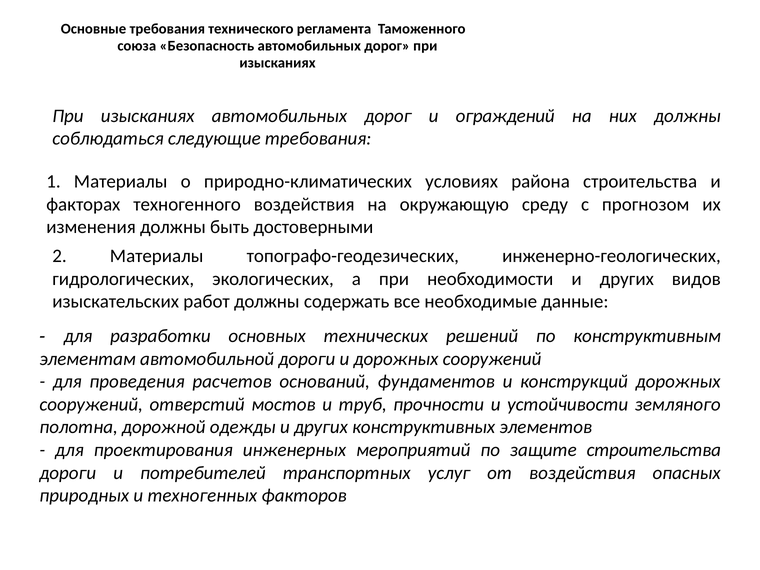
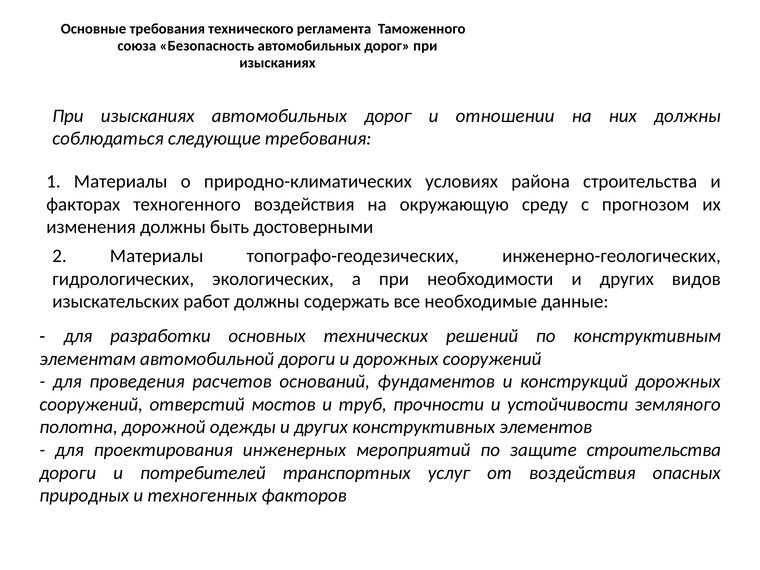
ограждений: ограждений -> отношении (505, 116)
